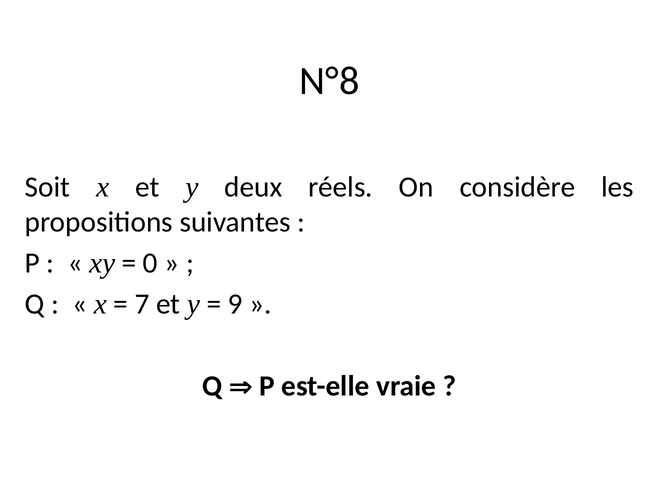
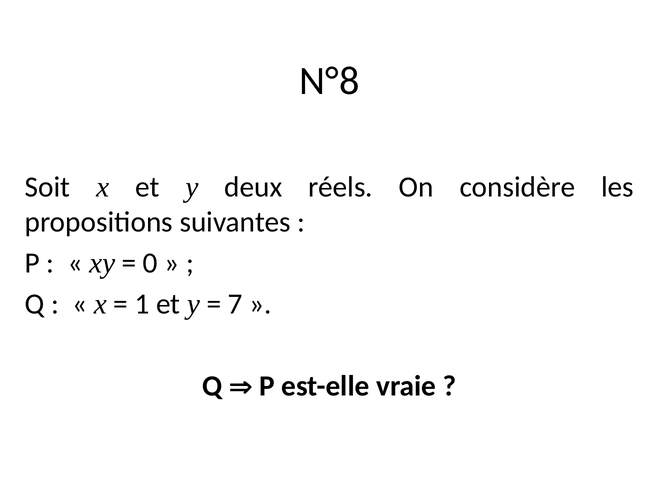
7: 7 -> 1 (142, 304)
9: 9 -> 7 (235, 304)
